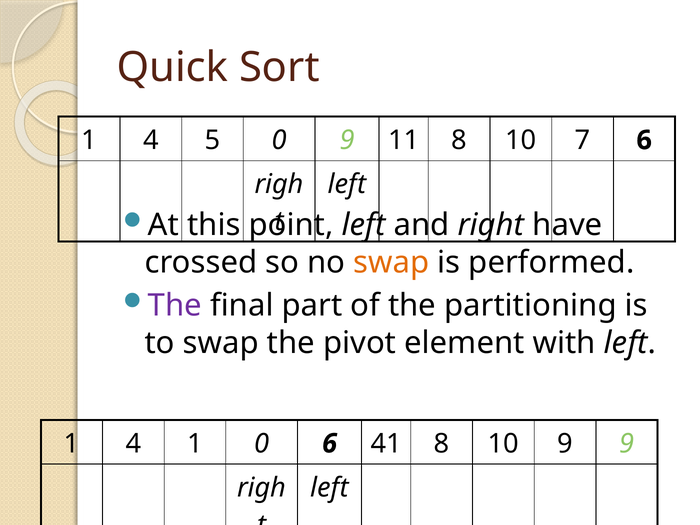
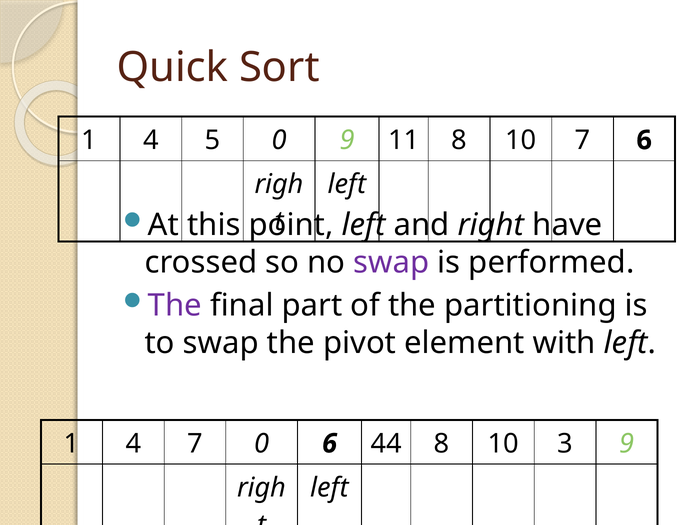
swap colour: orange -> purple (391, 262)
4 1: 1 -> 7 (195, 444)
41: 41 -> 44 (386, 444)
10 9: 9 -> 3 (565, 444)
